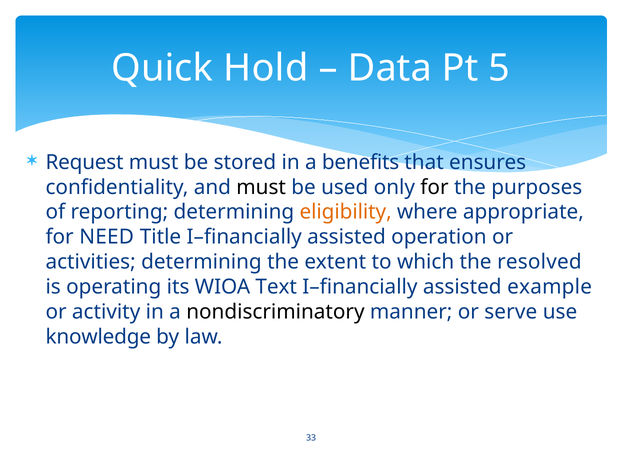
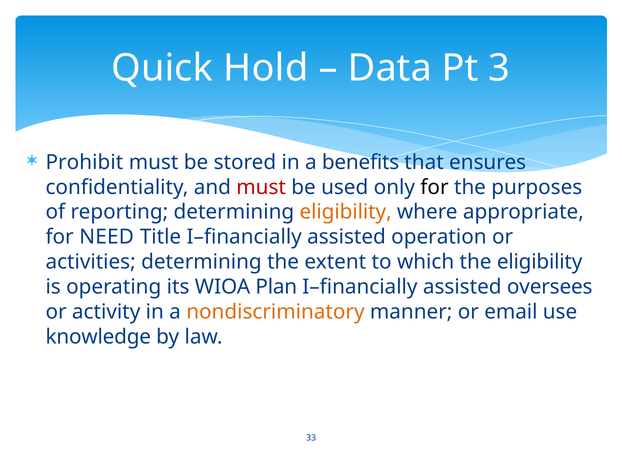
5: 5 -> 3 (499, 68)
Request: Request -> Prohibit (84, 162)
must colour: black -> red (261, 187)
the resolved: resolved -> eligibility (540, 262)
Text: Text -> Plan (276, 287)
example: example -> oversees (550, 287)
nondiscriminatory colour: black -> orange (275, 311)
serve: serve -> email (511, 311)
